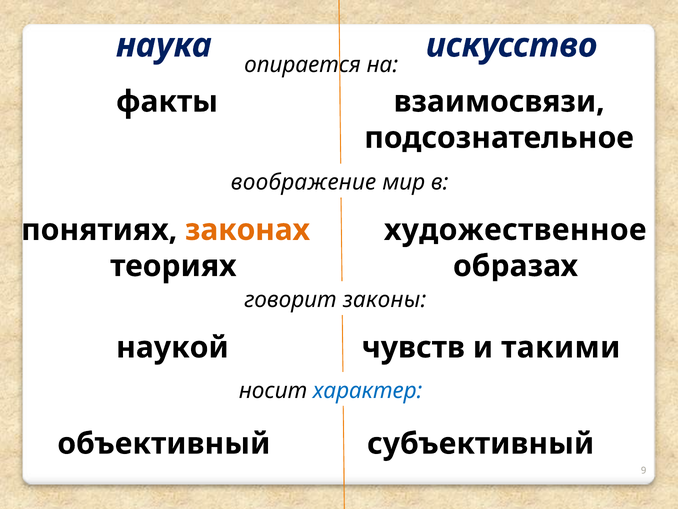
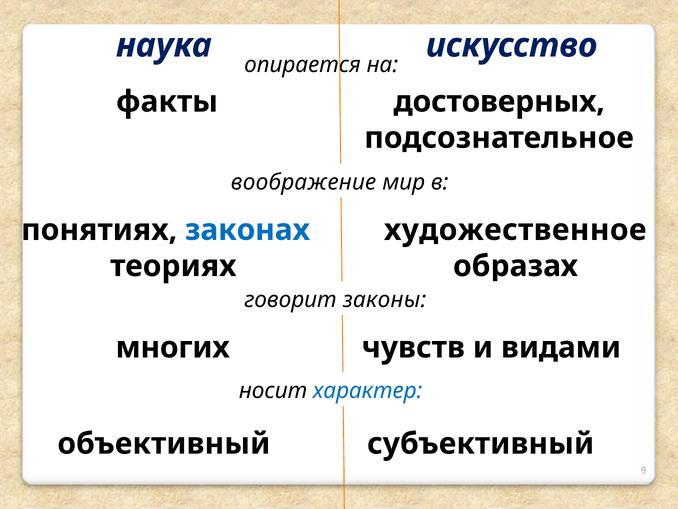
взаимосвязи: взаимосвязи -> достоверных (499, 102)
законах colour: orange -> blue (247, 230)
наукой: наукой -> многих (173, 347)
такими: такими -> видами (561, 347)
